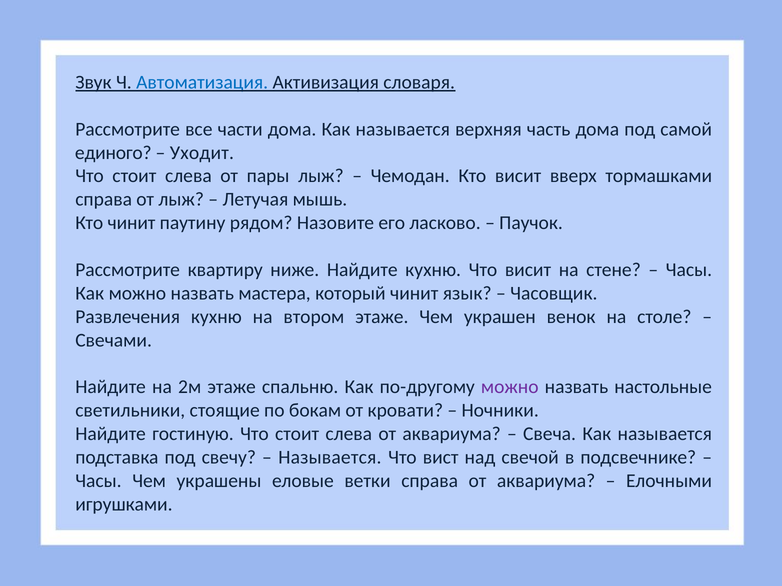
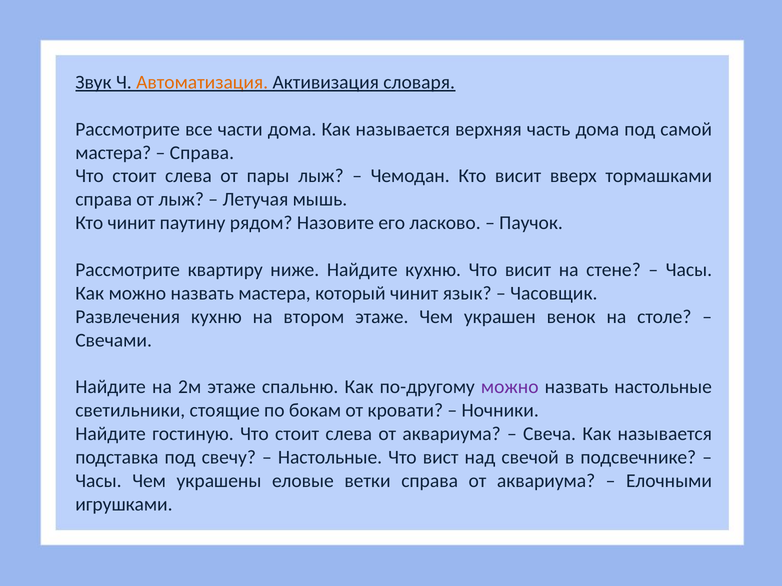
Автоматизация colour: blue -> orange (202, 82)
единого: единого -> мастера (113, 153)
Уходит: Уходит -> Справа (202, 153)
Называется: Называется -> Настольные (330, 458)
